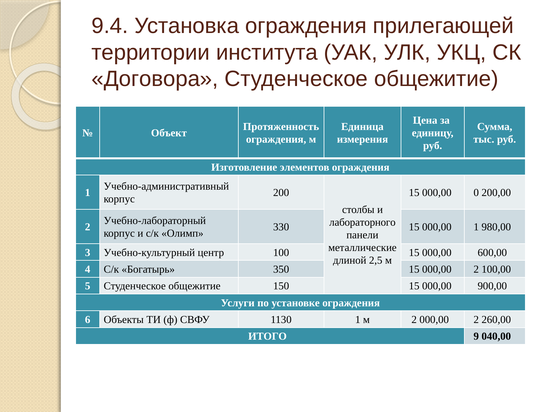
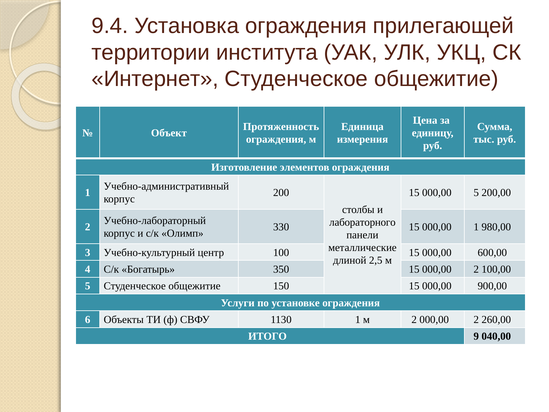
Договора: Договора -> Интернет (155, 79)
000,00 0: 0 -> 5 (476, 193)
